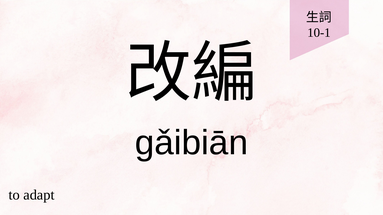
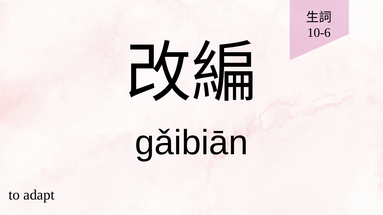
10-1: 10-1 -> 10-6 (319, 33)
